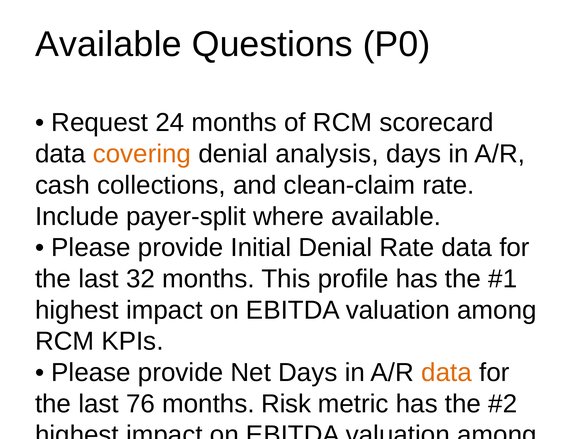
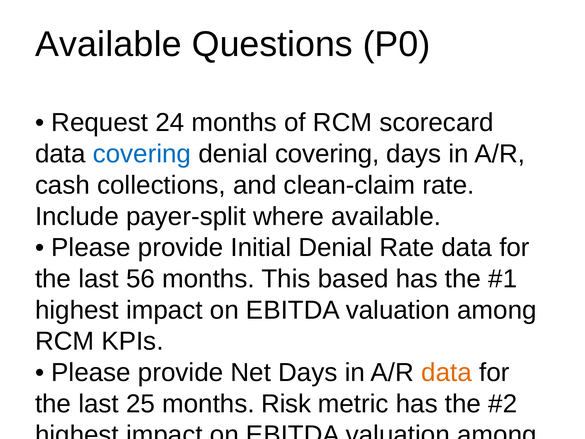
covering colour: orange -> blue (142, 154)
denial analysis: analysis -> covering (327, 154)
32: 32 -> 56 (140, 279)
profile: profile -> based (353, 279)
76: 76 -> 25 (140, 404)
